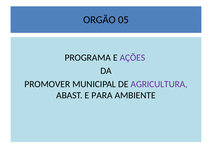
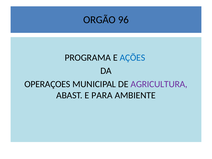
05: 05 -> 96 (123, 20)
AÇÕES colour: purple -> blue (132, 58)
PROMOVER: PROMOVER -> OPERAÇOES (47, 84)
